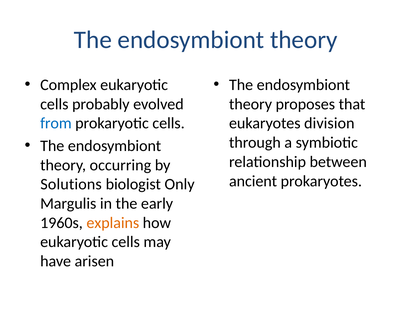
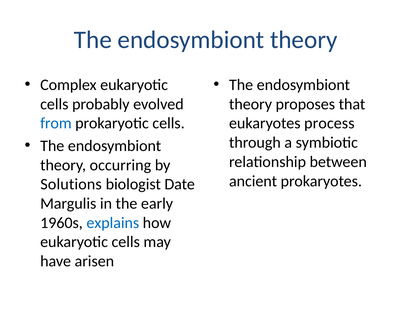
division: division -> process (329, 123)
Only: Only -> Date (180, 184)
explains colour: orange -> blue (113, 223)
